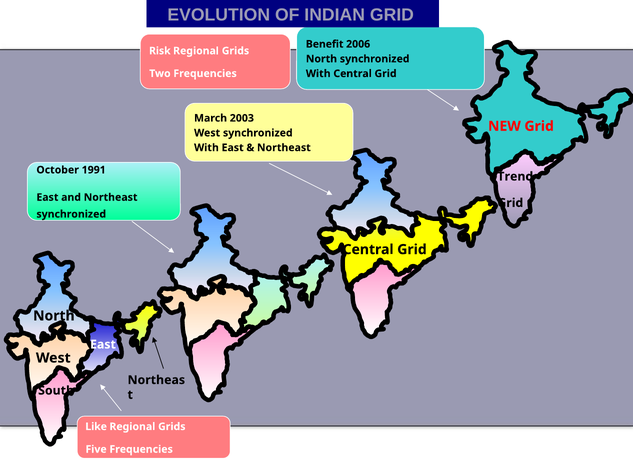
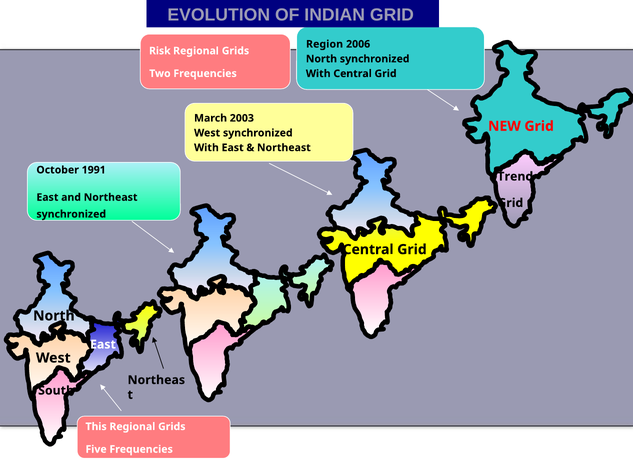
Benefit: Benefit -> Region (325, 44)
Like: Like -> This (96, 427)
